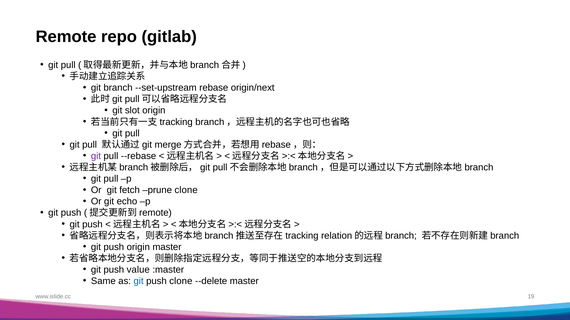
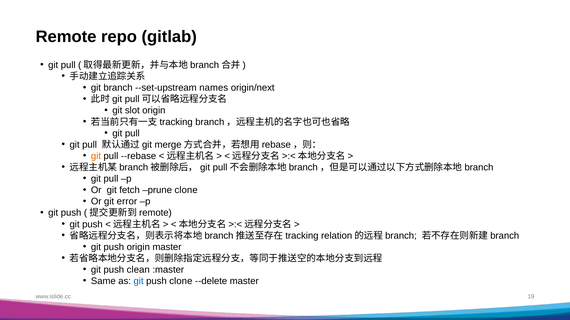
rebase: rebase -> names (214, 88)
git colour: purple -> orange (96, 156)
echo: echo -> error (127, 202)
value: value -> clean (138, 270)
